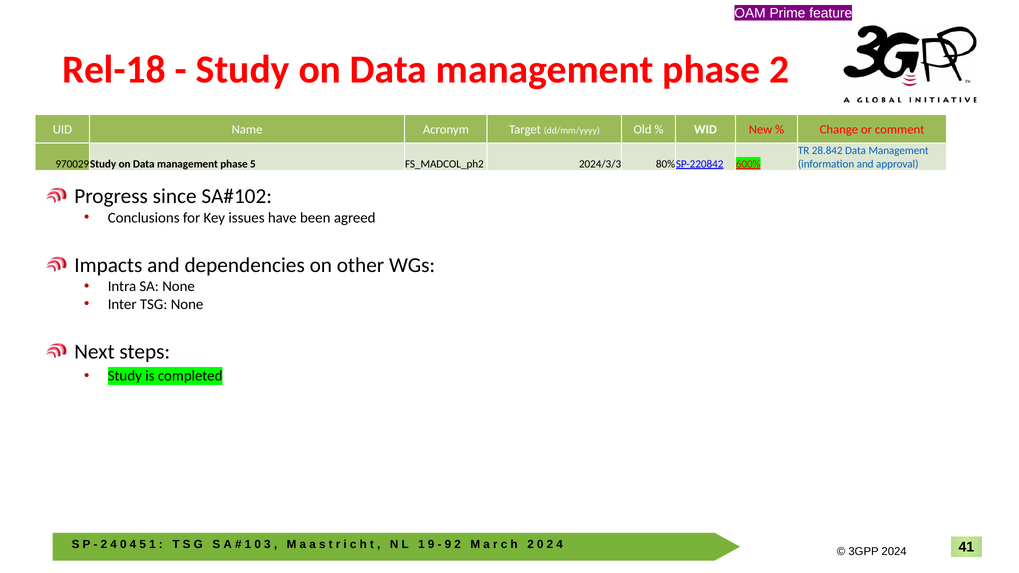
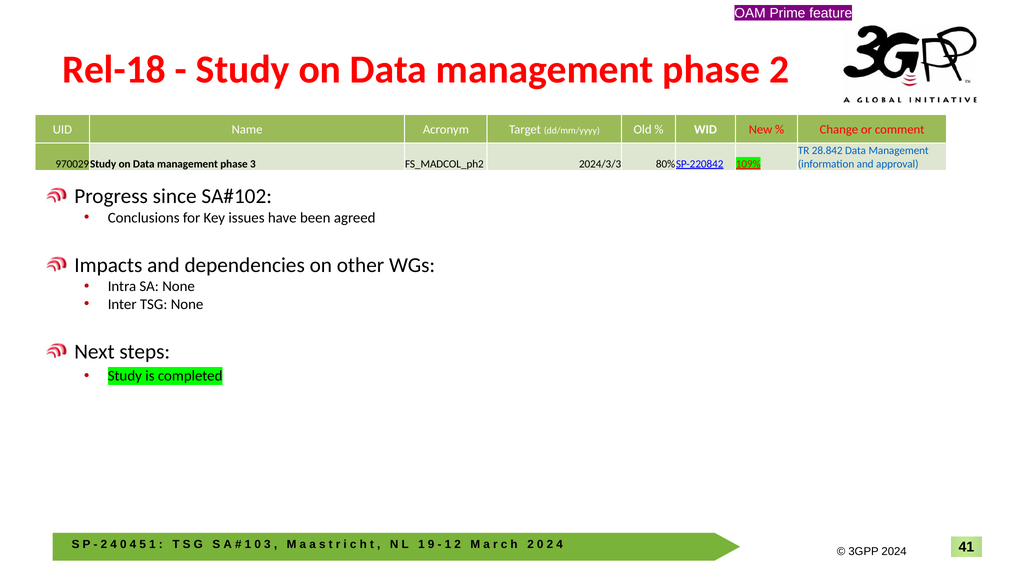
phase 5: 5 -> 3 (253, 164)
600%: 600% -> 109% (748, 164)
9: 9 -> 1 (448, 544)
